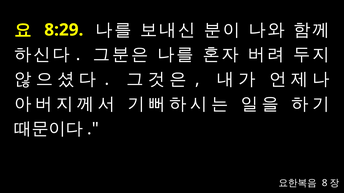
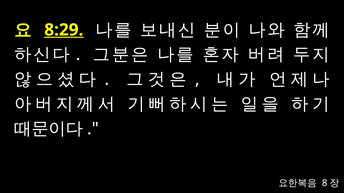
8:29 underline: none -> present (64, 30)
